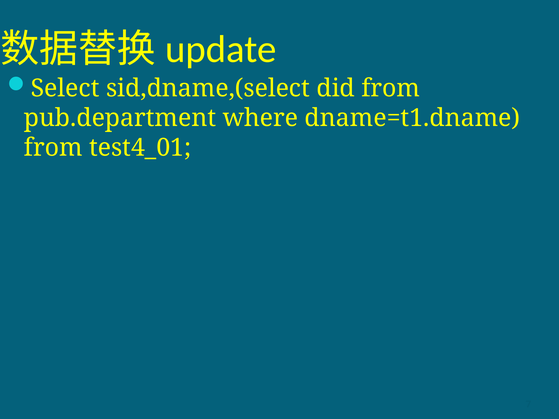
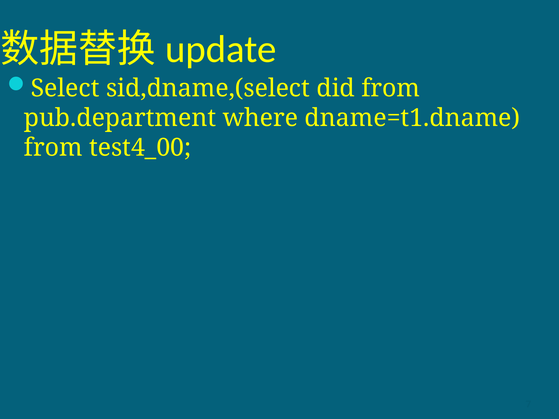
test4_01: test4_01 -> test4_00 (140, 148)
